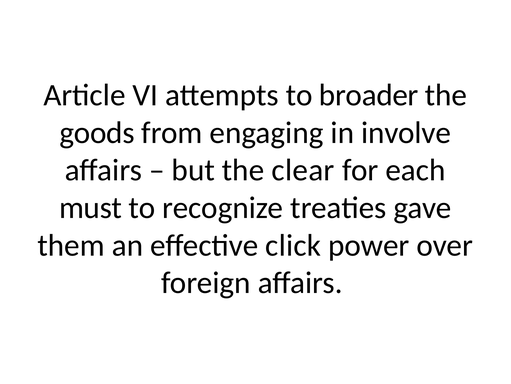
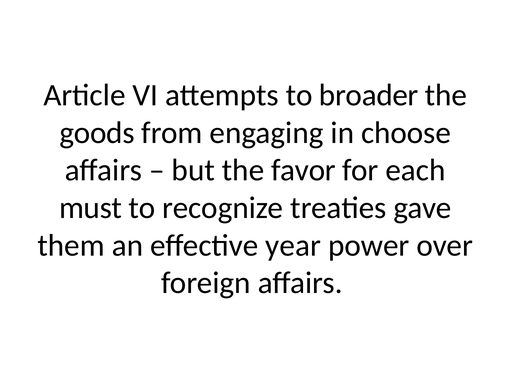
involve: involve -> choose (406, 133)
clear: clear -> favor (303, 170)
click: click -> year (293, 245)
